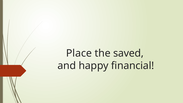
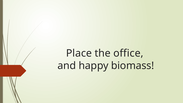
saved: saved -> office (128, 53)
financial: financial -> biomass (133, 66)
